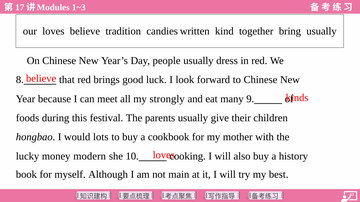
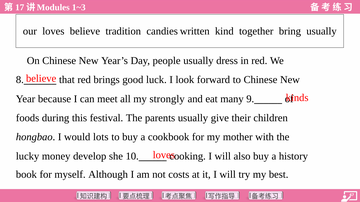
modern: modern -> develop (90, 156)
main: main -> costs (179, 175)
